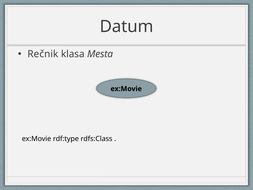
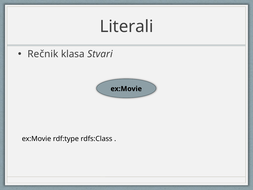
Datum: Datum -> Literali (127, 26)
Mesta: Mesta -> Stvari (100, 54)
